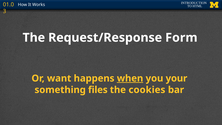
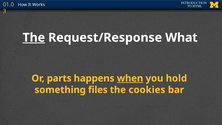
The underline: none -> present (34, 38)
Form: Form -> What (181, 38)
want: want -> parts (59, 78)
your: your -> hold (176, 78)
